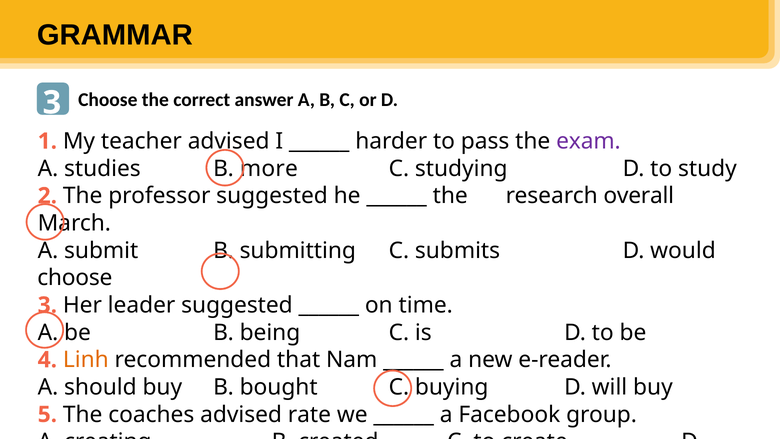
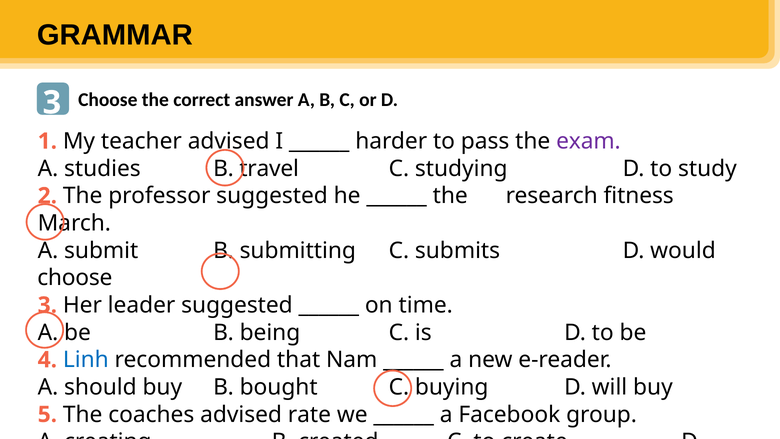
more: more -> travel (269, 168)
overall: overall -> fitness (639, 196)
Linh colour: orange -> blue (86, 360)
